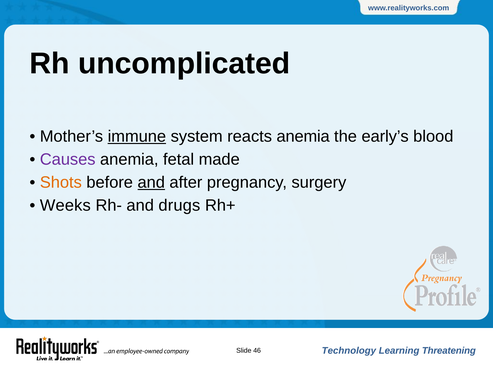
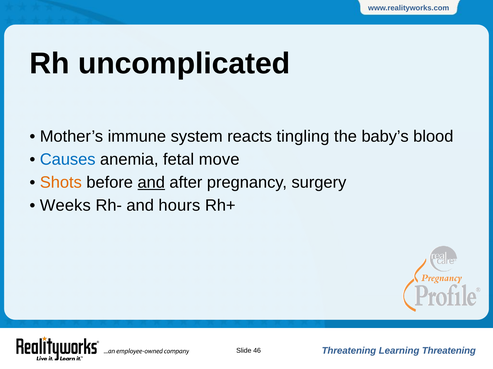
immune underline: present -> none (137, 137)
reacts anemia: anemia -> tingling (303, 137)
early’s: early’s -> baby’s (385, 137)
Causes colour: purple -> blue (68, 160)
made: made -> move (219, 160)
drugs: drugs -> hours (179, 206)
Technology: Technology -> Threatening (349, 351)
